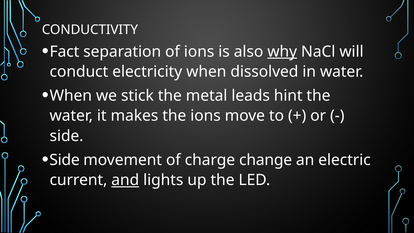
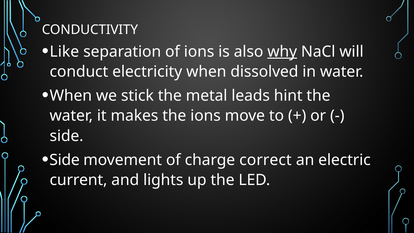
Fact: Fact -> Like (64, 52)
change: change -> correct (265, 160)
and underline: present -> none (125, 180)
